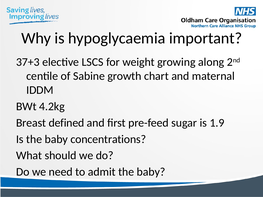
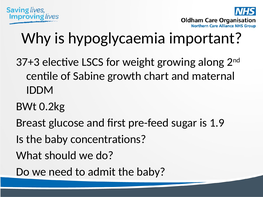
4.2kg: 4.2kg -> 0.2kg (52, 107)
defined: defined -> glucose (66, 123)
